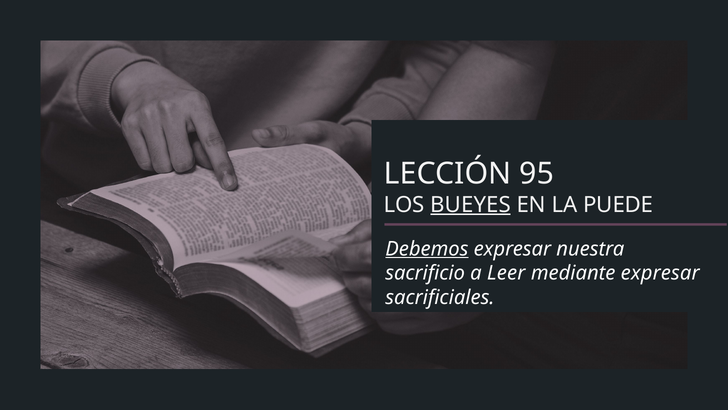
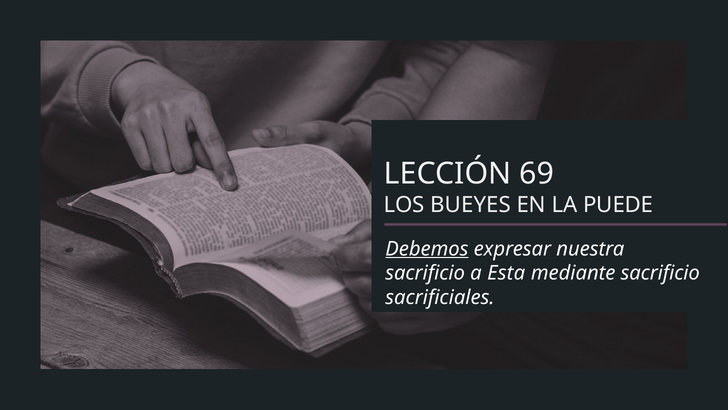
95: 95 -> 69 (537, 173)
BUEYES underline: present -> none (471, 204)
Leer: Leer -> Esta (506, 273)
mediante expresar: expresar -> sacrificio (660, 273)
